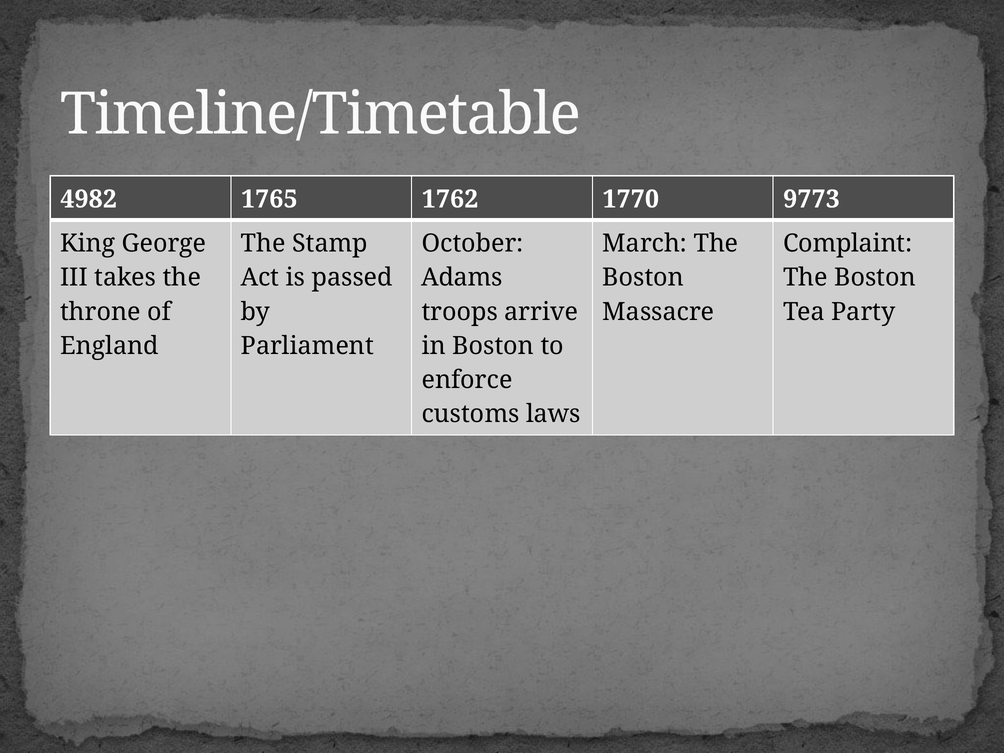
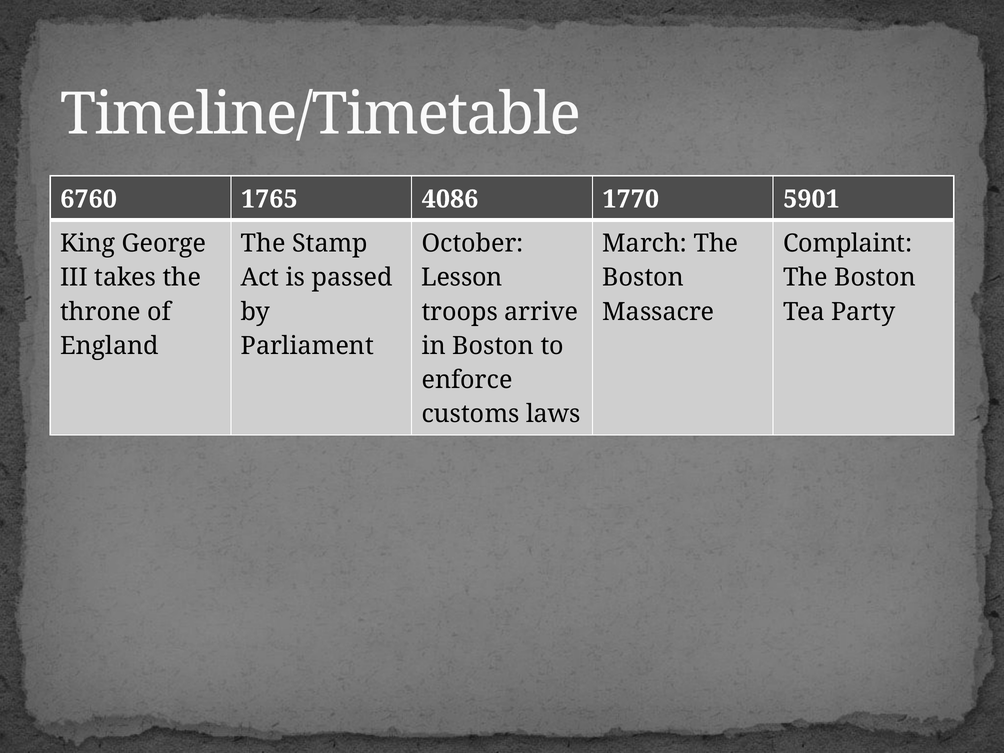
4982: 4982 -> 6760 (89, 199)
1762: 1762 -> 4086 (450, 199)
9773: 9773 -> 5901 (811, 199)
Adams: Adams -> Lesson (462, 278)
